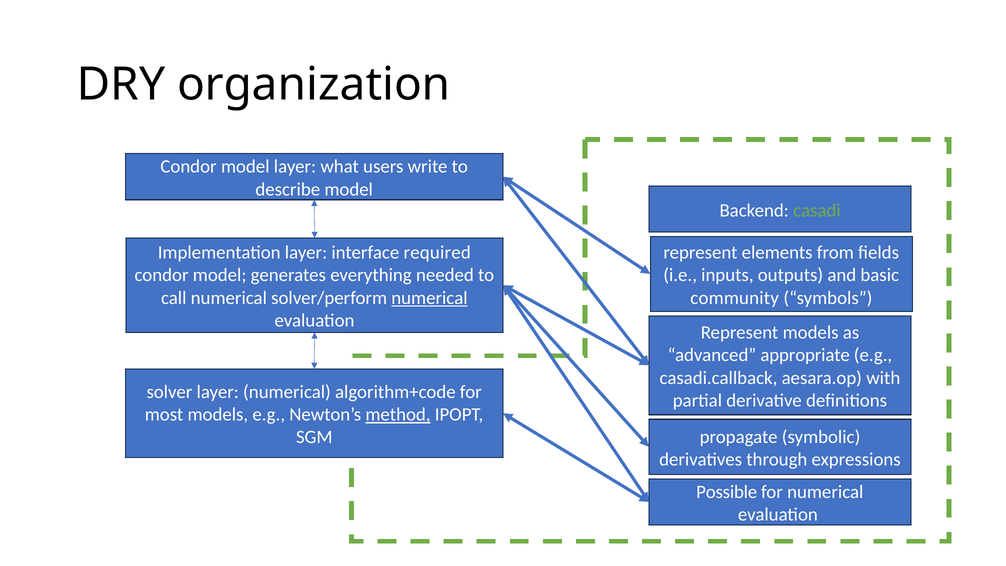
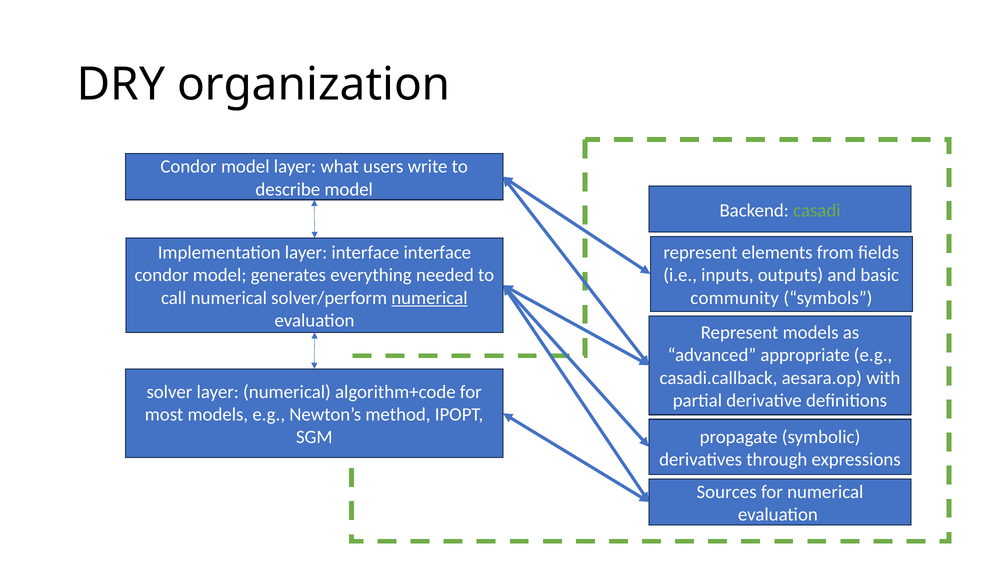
interface required: required -> interface (437, 252)
method underline: present -> none (398, 414)
Possible: Possible -> Sources (727, 492)
